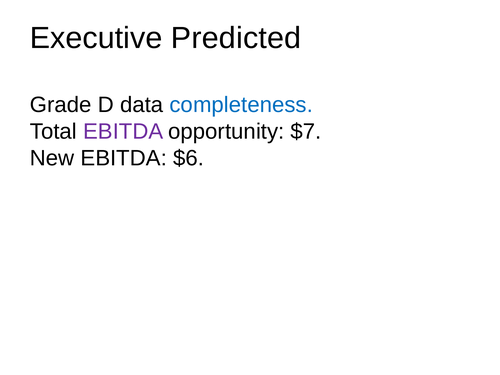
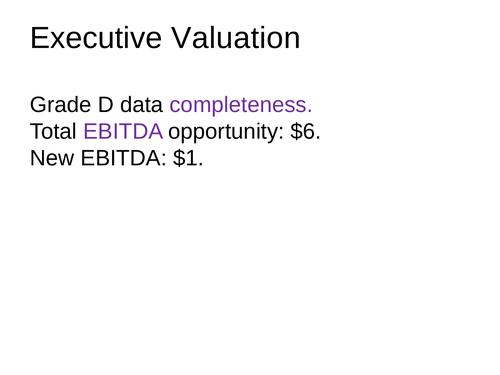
Predicted: Predicted -> Valuation (236, 38)
completeness colour: blue -> purple (241, 105)
$7: $7 -> $6 (306, 132)
$6: $6 -> $1 (189, 158)
